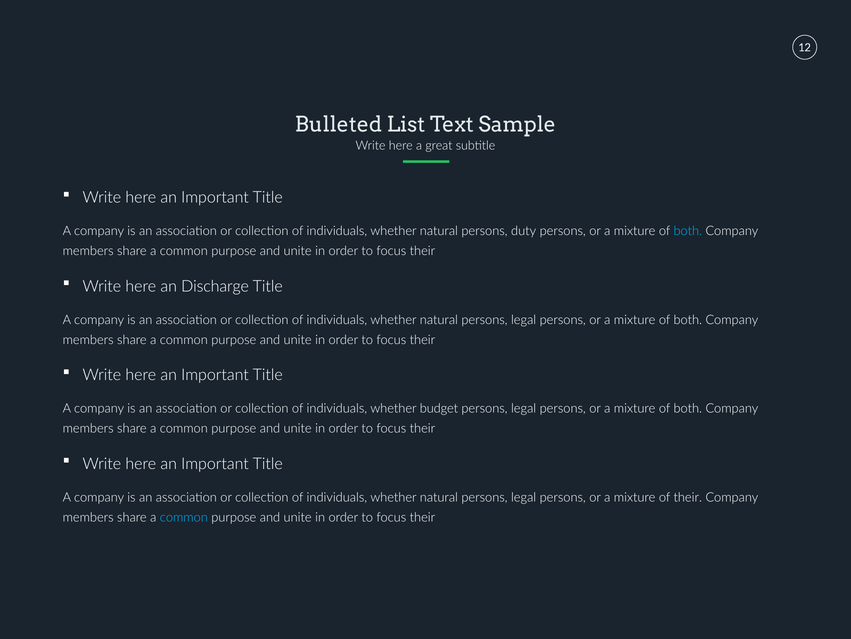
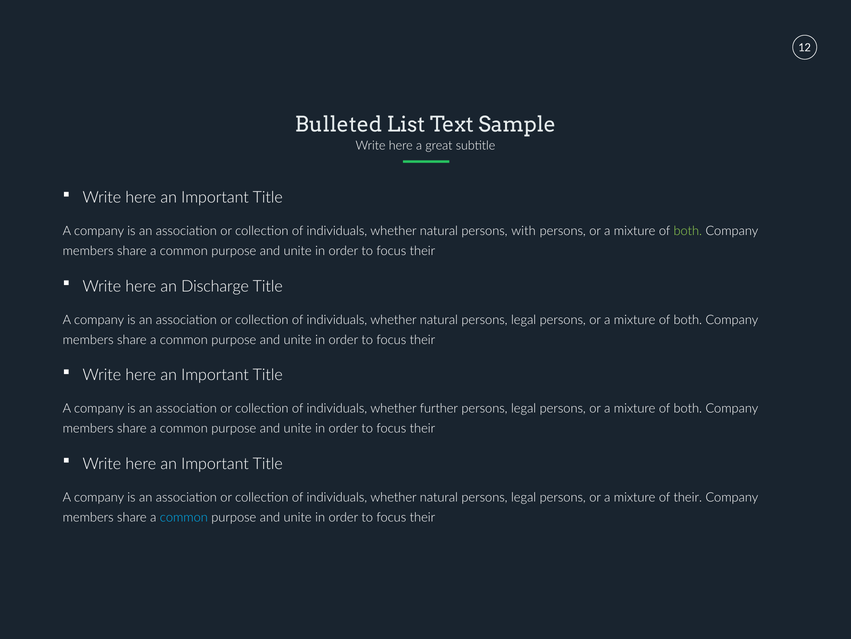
duty: duty -> with (524, 231)
both colour: light blue -> light green (688, 231)
budget: budget -> further (439, 408)
